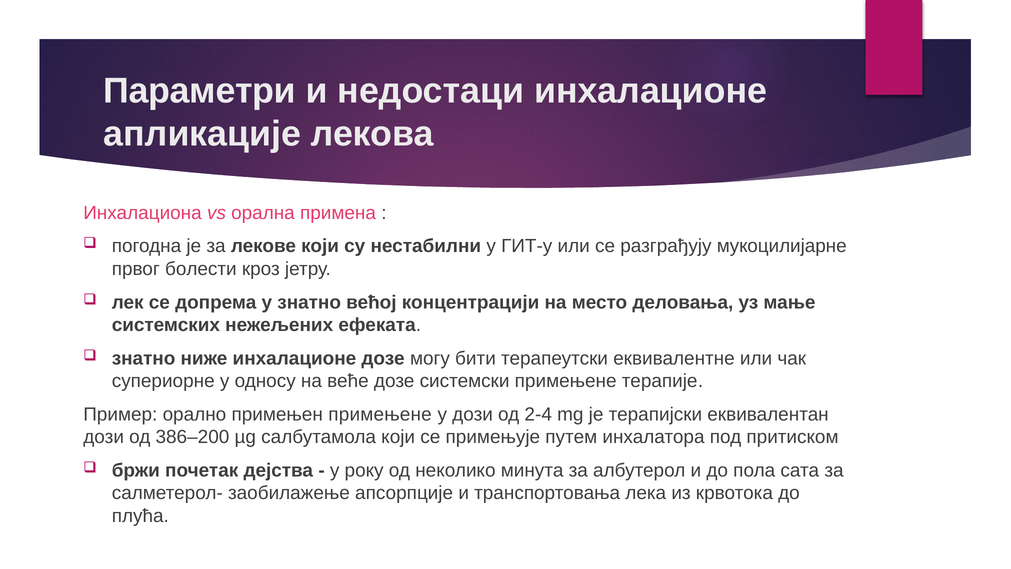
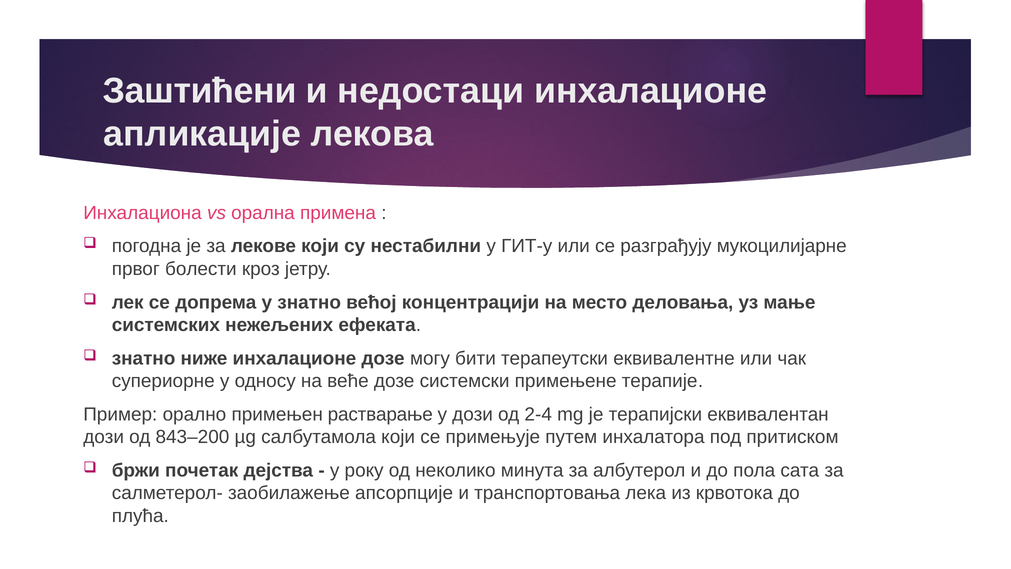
Параметри: Параметри -> Заштићени (200, 91)
примењен примењене: примењене -> растварање (380, 414)
386–200: 386–200 -> 843–200 (192, 437)
